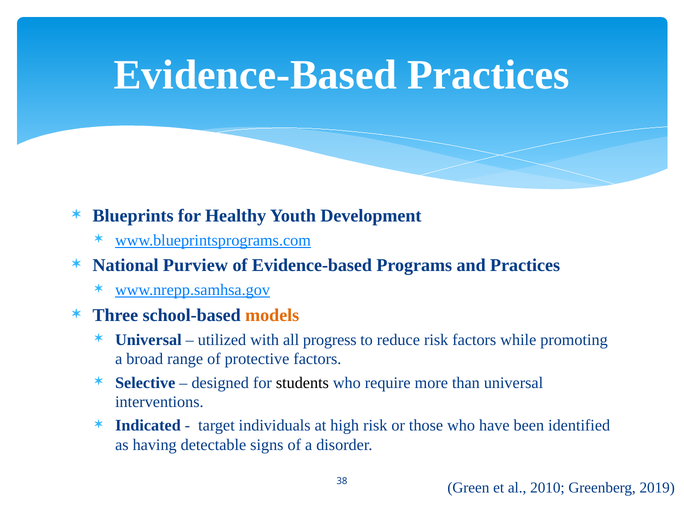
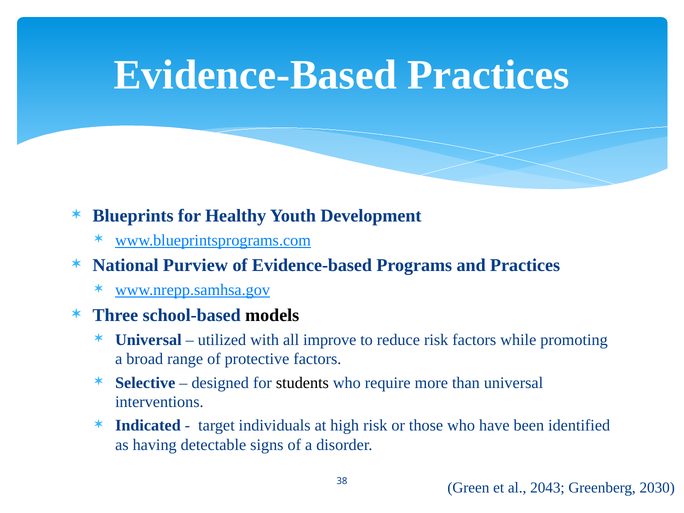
models colour: orange -> black (272, 315)
progress: progress -> improve (330, 340)
2010: 2010 -> 2043 (547, 488)
2019: 2019 -> 2030 (657, 488)
